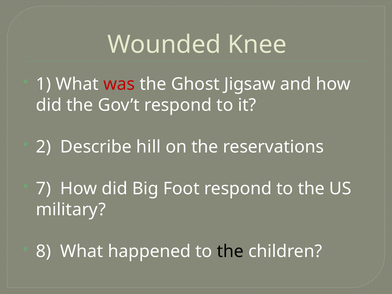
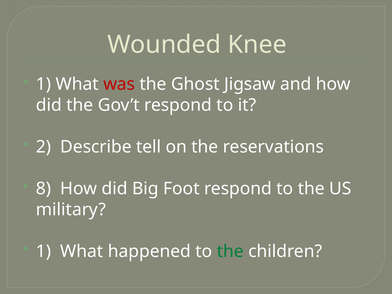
hill: hill -> tell (149, 147)
7: 7 -> 8 (44, 189)
8: 8 -> 1 (44, 251)
the colour: black -> green (230, 251)
